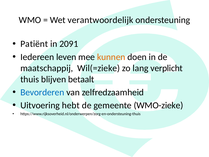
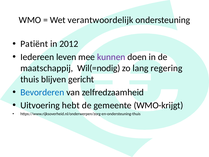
2091: 2091 -> 2012 (69, 44)
kunnen colour: orange -> purple (111, 57)
Wil(=zieke: Wil(=zieke -> Wil(=nodig (99, 68)
verplicht: verplicht -> regering (167, 68)
betaalt: betaalt -> gericht (81, 79)
WMO-zieke: WMO-zieke -> WMO-krijgt (158, 105)
